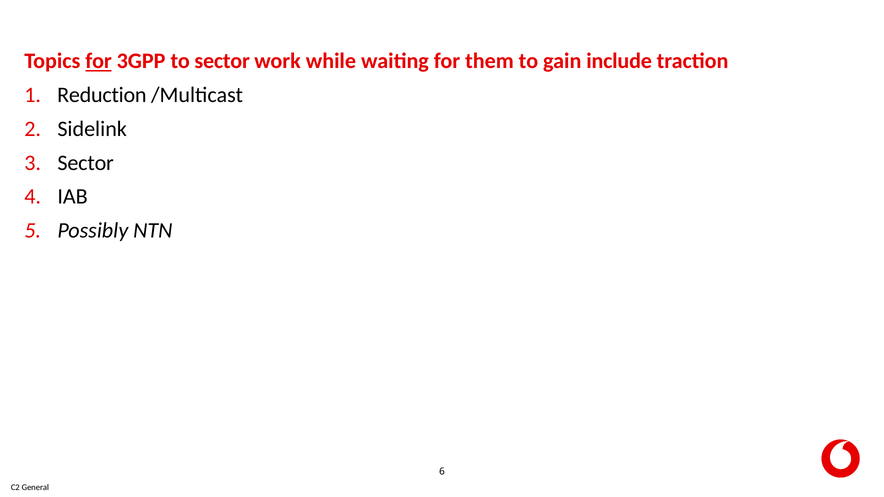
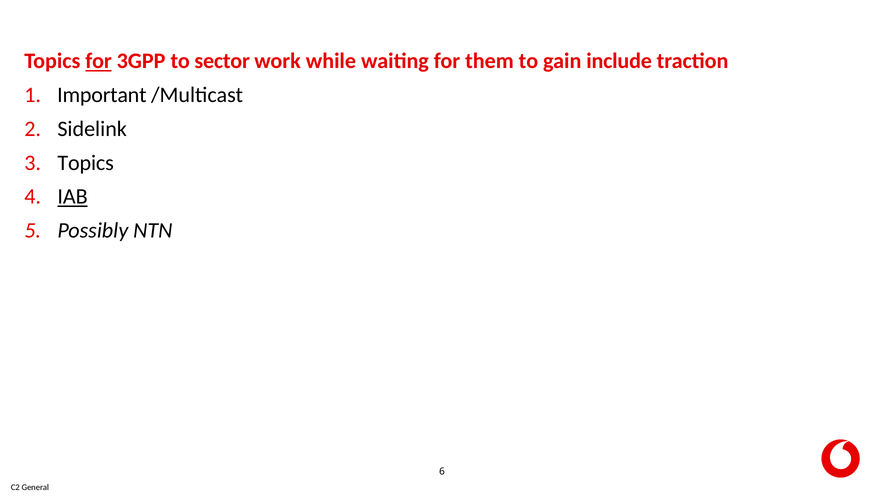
Reduction: Reduction -> Important (102, 95)
Sector: Sector -> Topics (86, 163)
IAB underline: none -> present (73, 197)
